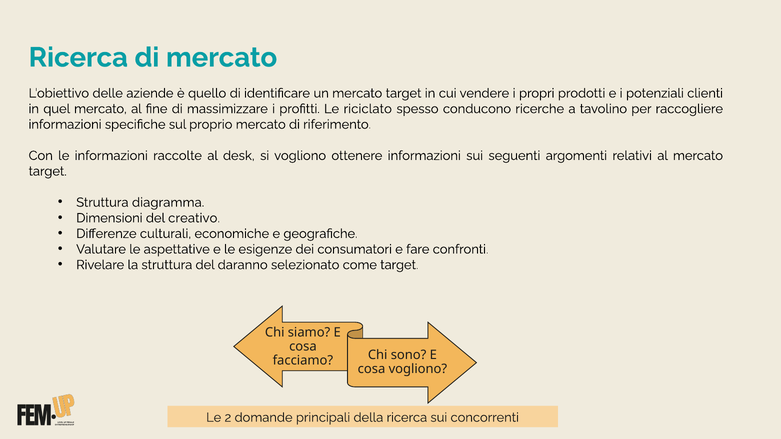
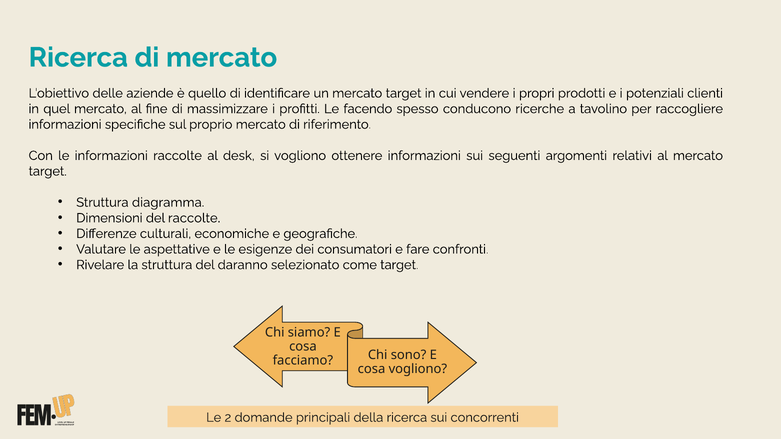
riciclato: riciclato -> facendo (368, 109)
del creativo: creativo -> raccolte (194, 218)
